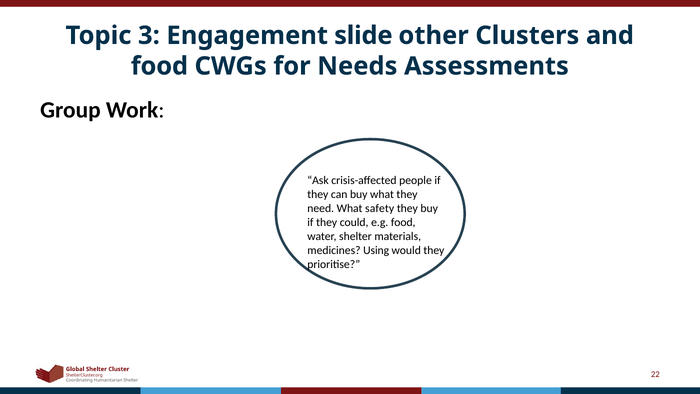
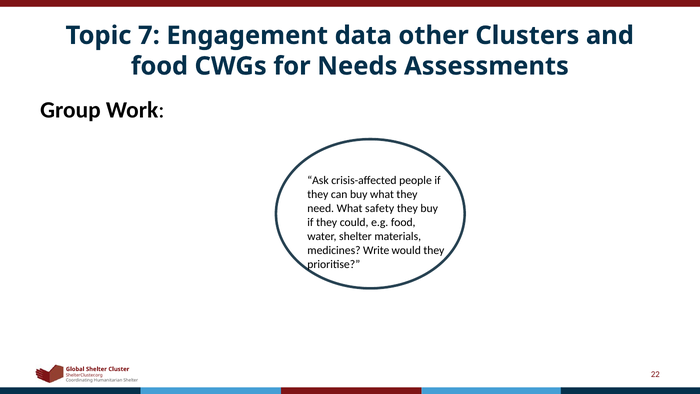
3: 3 -> 7 (149, 35)
slide: slide -> data (363, 35)
Using: Using -> Write (376, 250)
